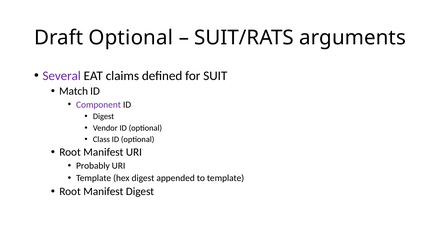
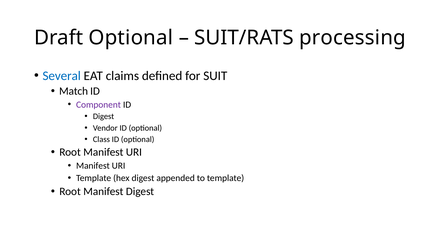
arguments: arguments -> processing (353, 38)
Several colour: purple -> blue (62, 76)
Probably: Probably -> Manifest (93, 166)
